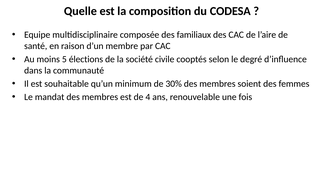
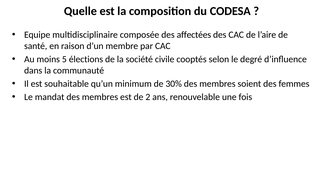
familiaux: familiaux -> affectées (194, 35)
4: 4 -> 2 (148, 97)
